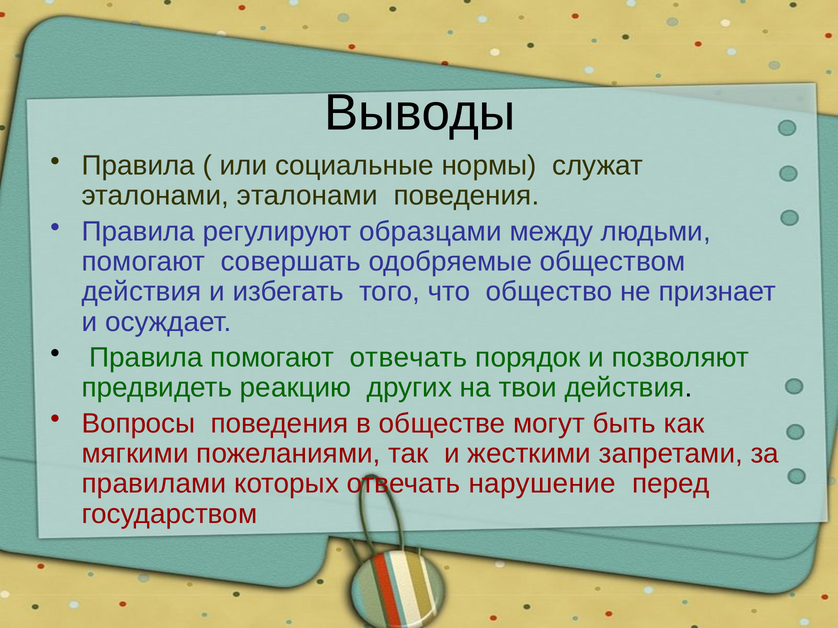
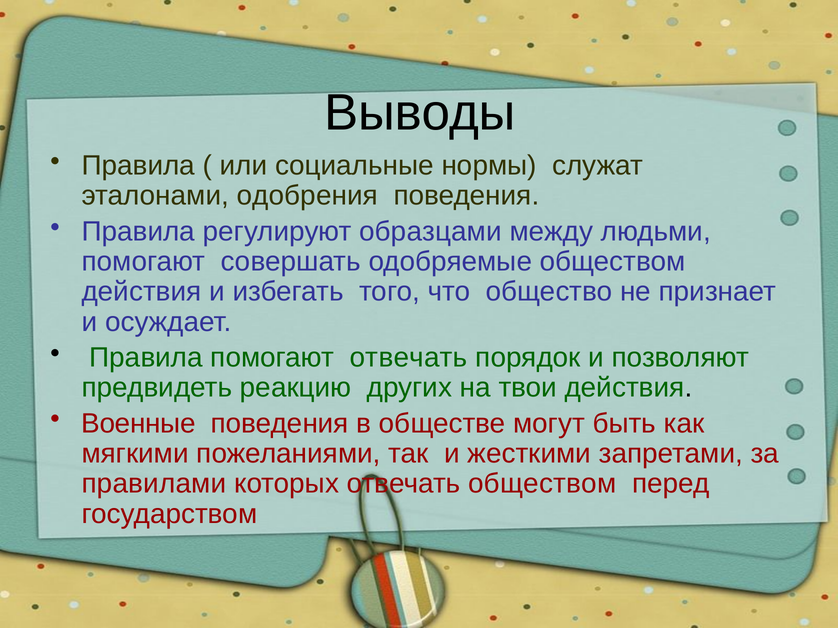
эталонами эталонами: эталонами -> одобрения (307, 196)
Вопросы: Вопросы -> Военные (139, 424)
отвечать нарушение: нарушение -> обществом (542, 484)
